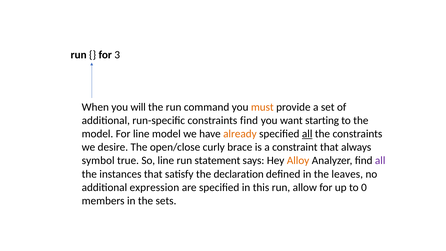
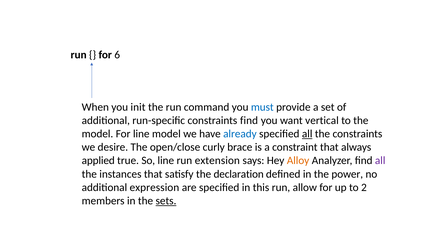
3: 3 -> 6 (117, 55)
will: will -> init (138, 107)
must colour: orange -> blue (262, 107)
starting: starting -> vertical (322, 120)
already colour: orange -> blue (240, 134)
symbol: symbol -> applied (98, 161)
statement: statement -> extension (217, 161)
leaves: leaves -> power (347, 174)
0: 0 -> 2 (364, 187)
sets underline: none -> present (166, 201)
